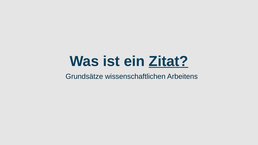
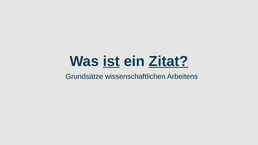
ist underline: none -> present (111, 61)
